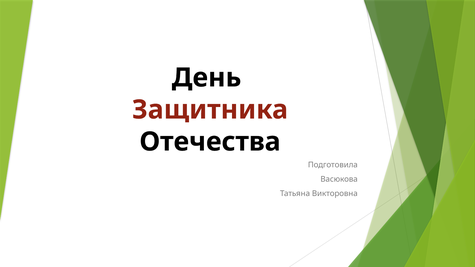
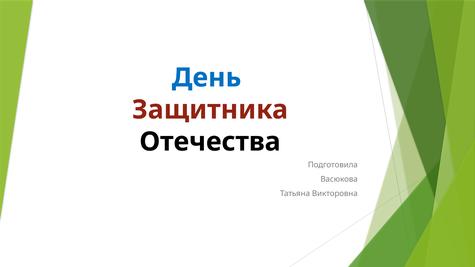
День colour: black -> blue (207, 78)
